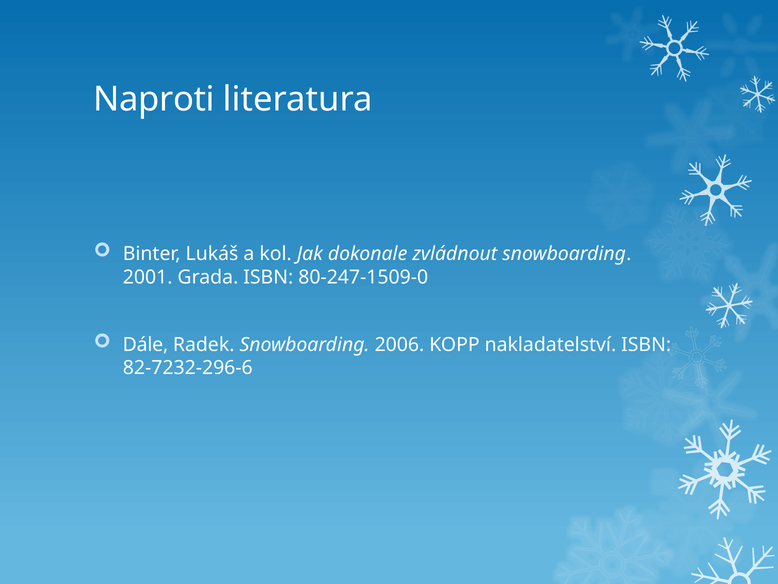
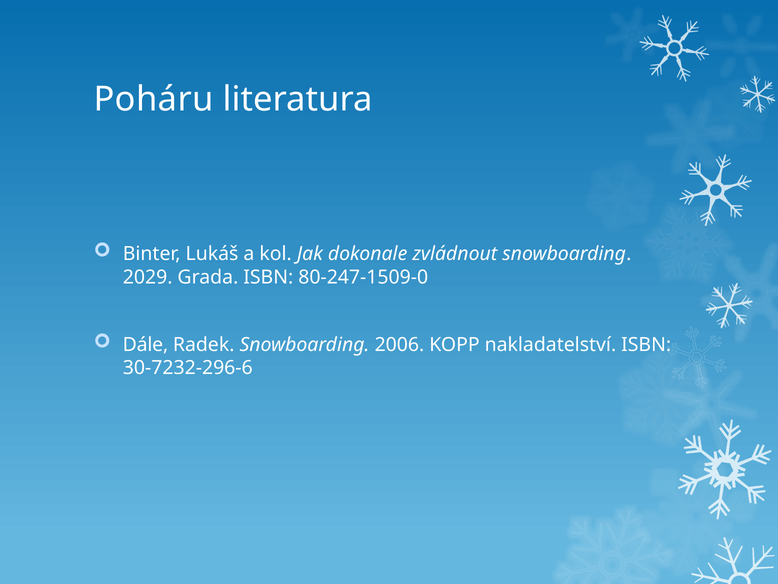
Naproti: Naproti -> Poháru (154, 99)
2001: 2001 -> 2029 (148, 277)
82-7232-296-6: 82-7232-296-6 -> 30-7232-296-6 (188, 368)
